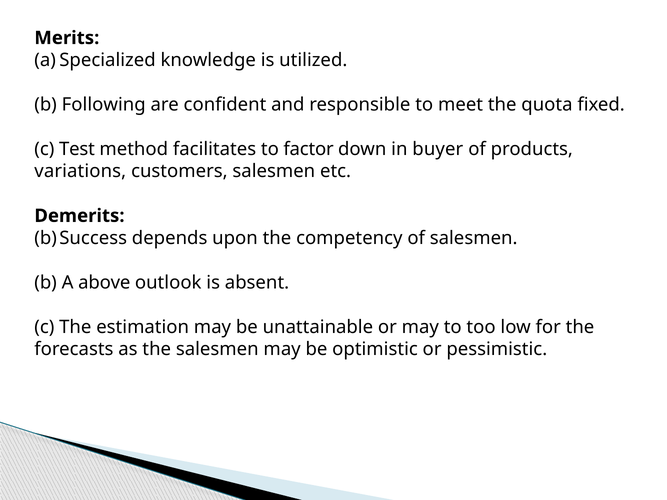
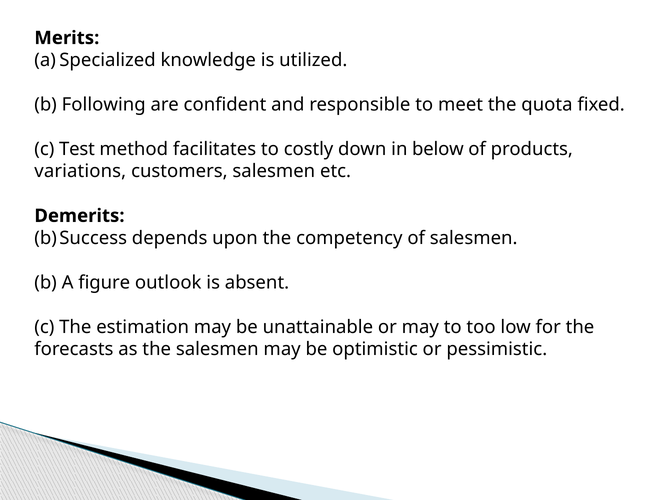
factor: factor -> costly (309, 149)
buyer: buyer -> below (438, 149)
above: above -> figure (104, 283)
